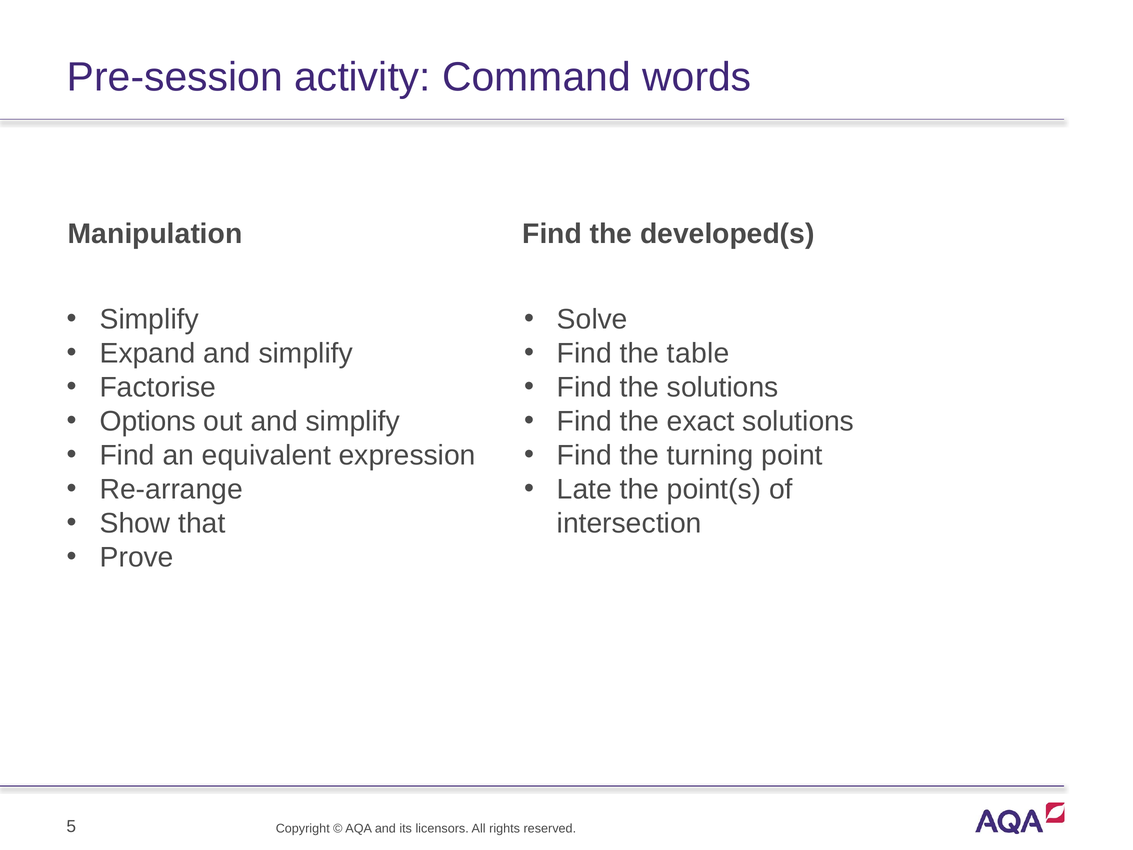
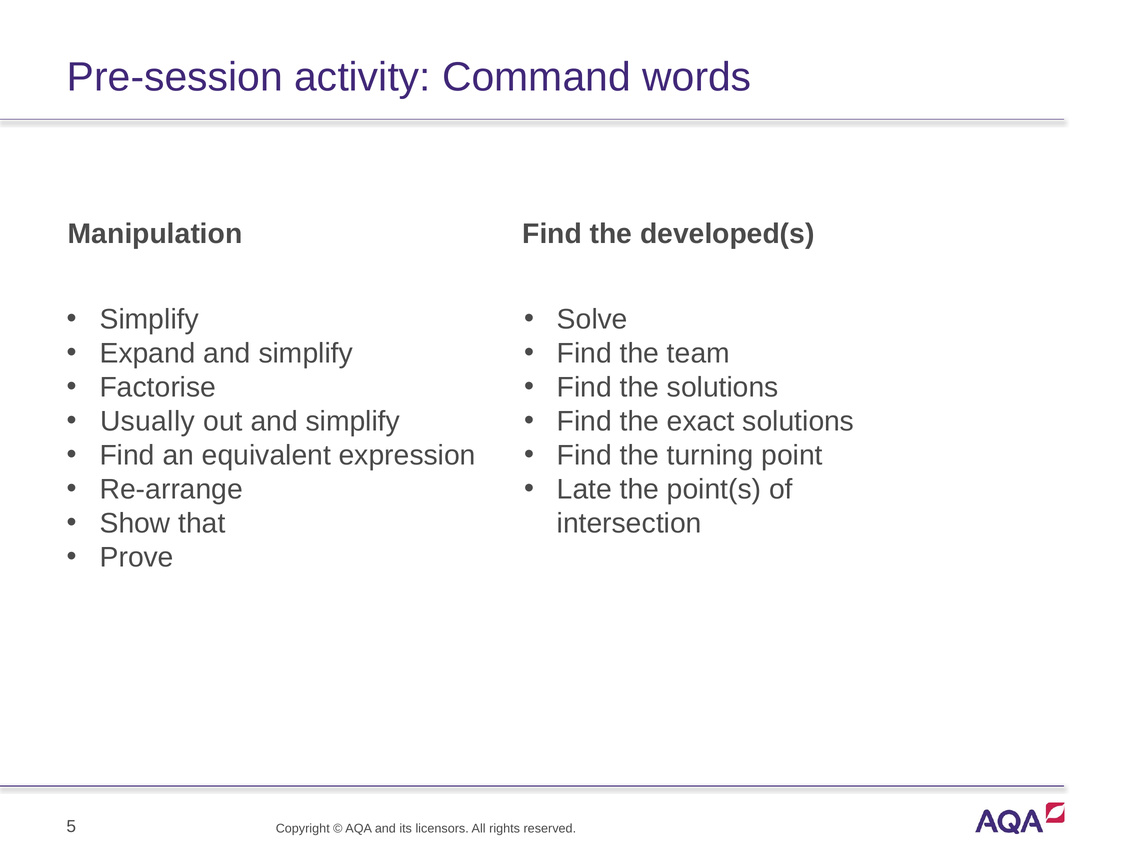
table: table -> team (698, 353)
Options: Options -> Usually (148, 421)
